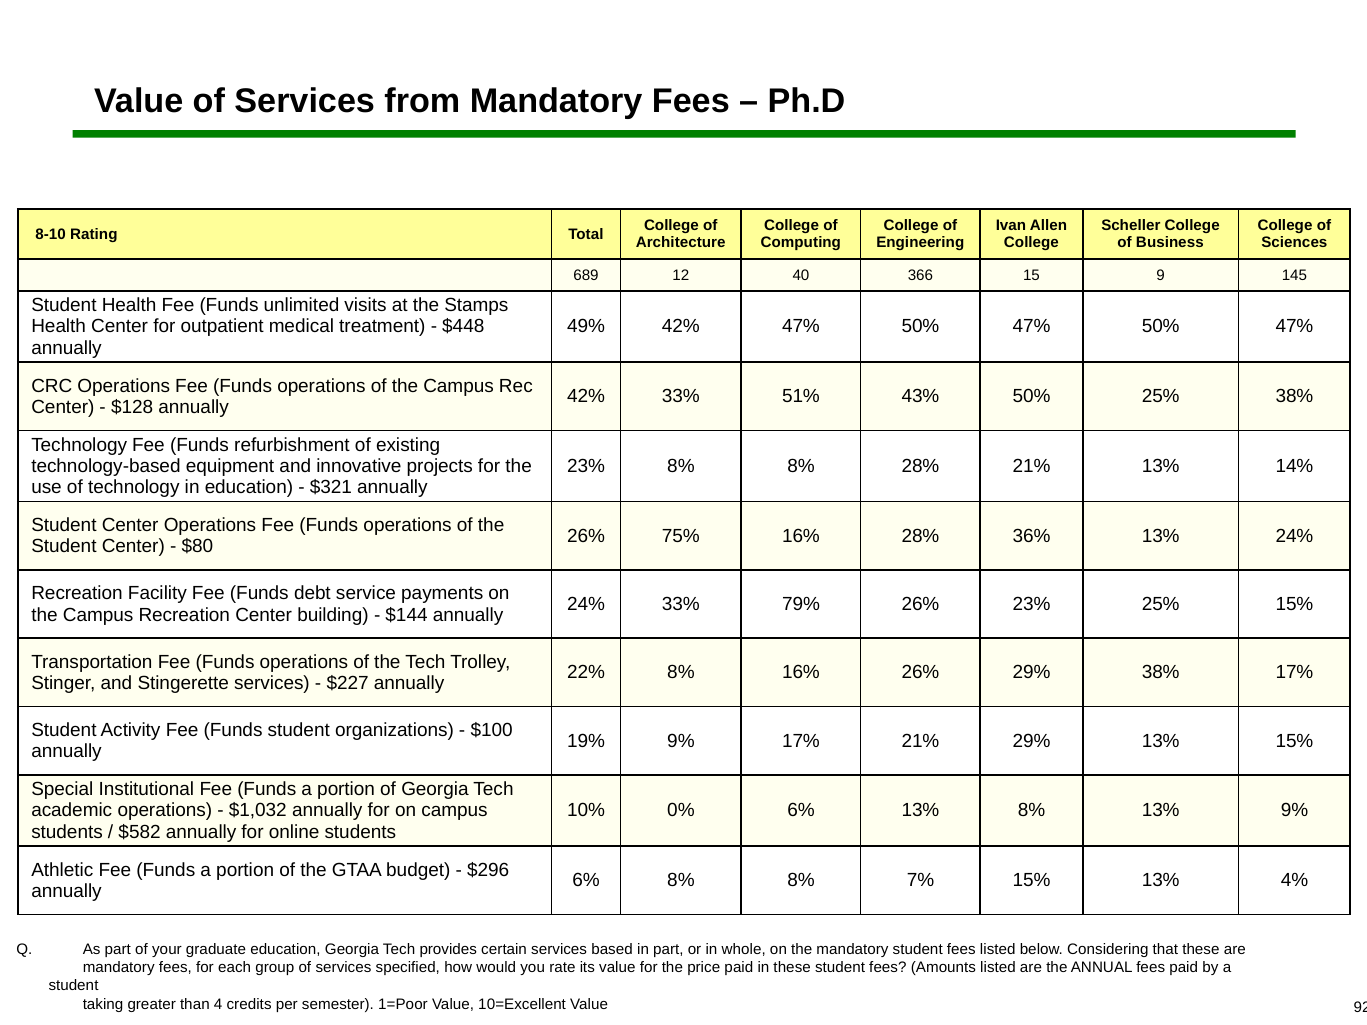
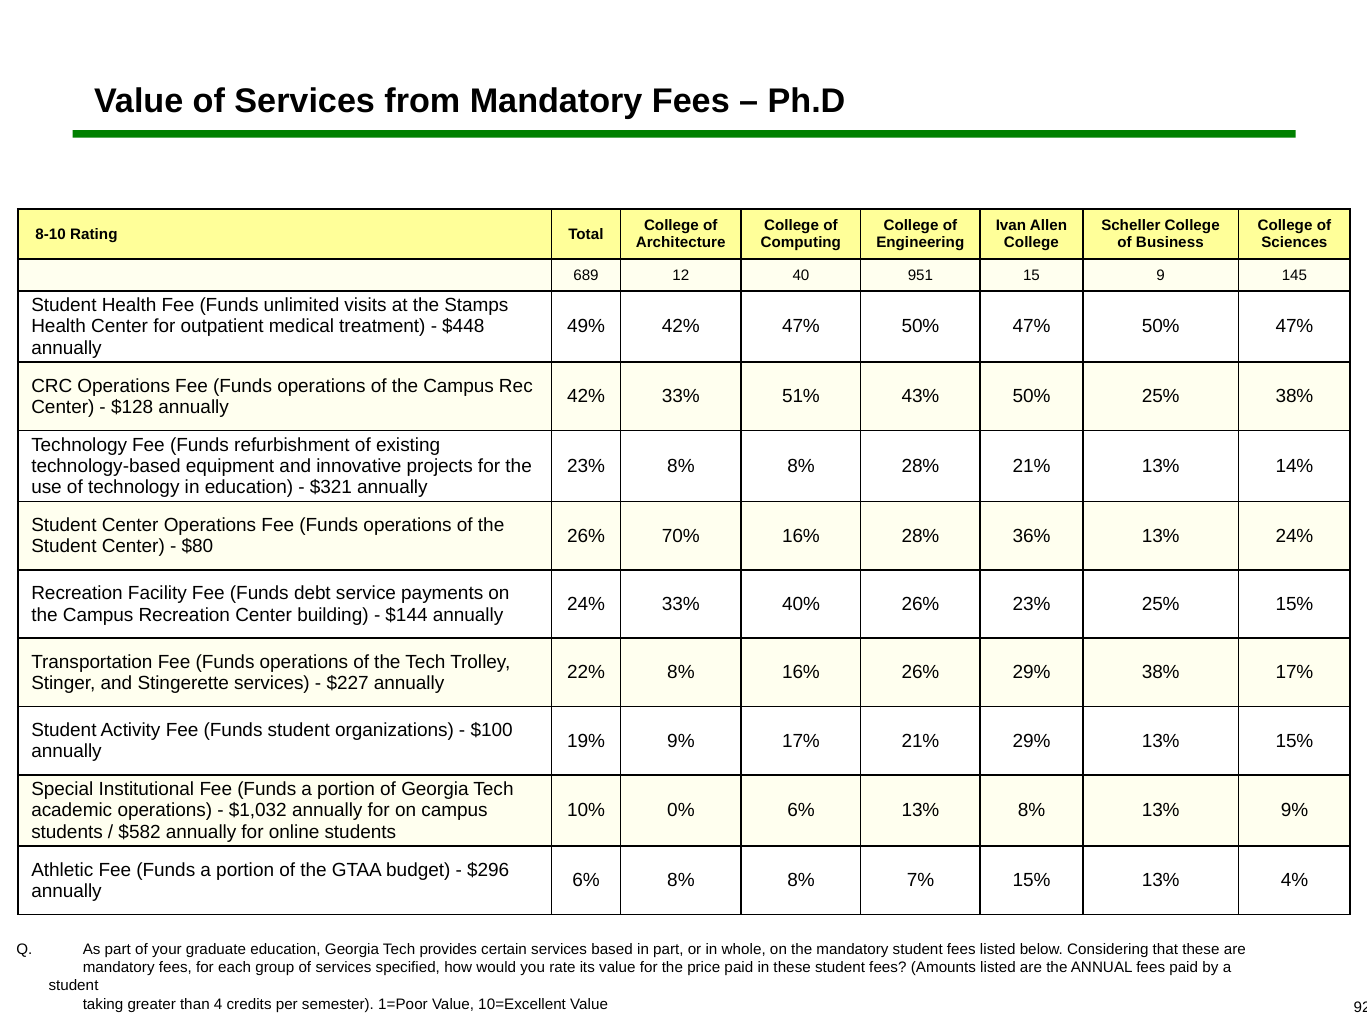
366: 366 -> 951 (920, 275)
75%: 75% -> 70% (681, 536)
79%: 79% -> 40% (801, 604)
